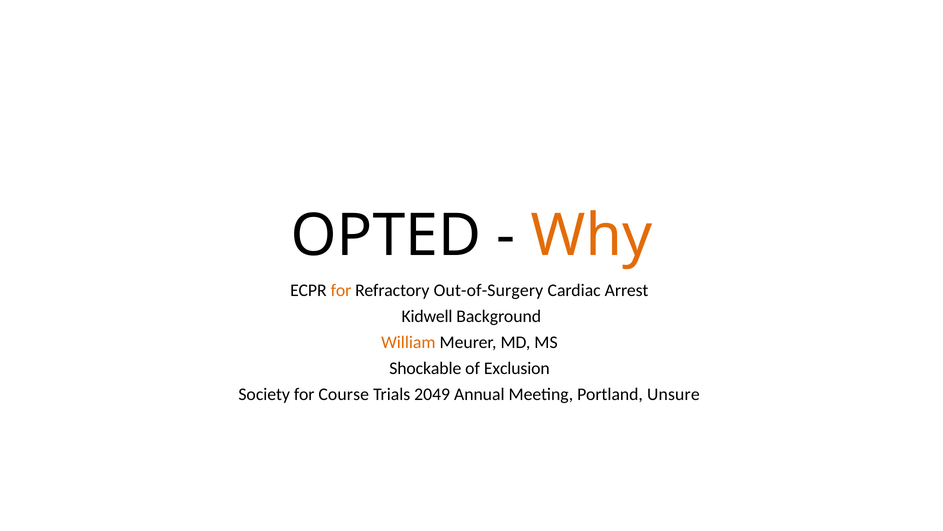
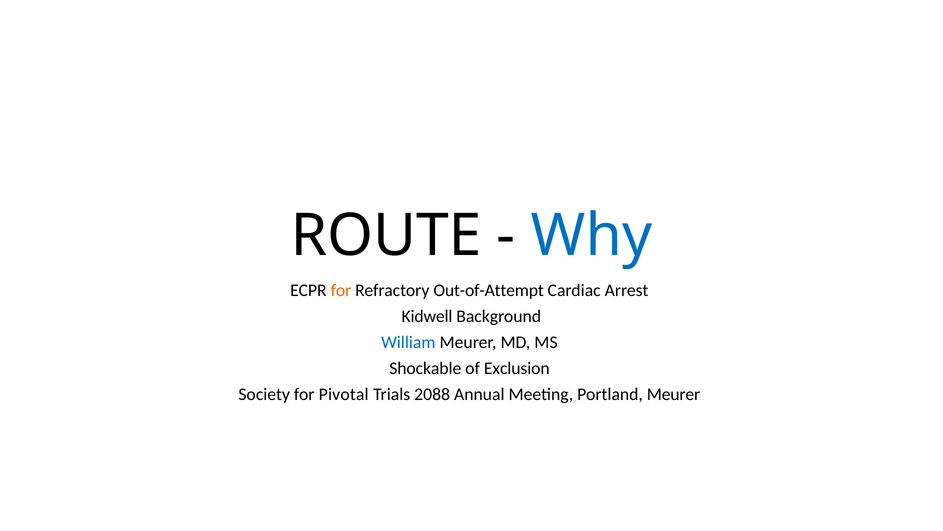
OPTED: OPTED -> ROUTE (386, 236)
Why colour: orange -> blue (591, 236)
Out-of-Surgery: Out-of-Surgery -> Out-of-Attempt (489, 290)
William colour: orange -> blue (408, 342)
Course: Course -> Pivotal (344, 394)
2049: 2049 -> 2088 (432, 394)
Portland Unsure: Unsure -> Meurer (674, 394)
